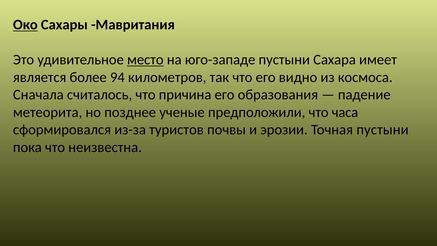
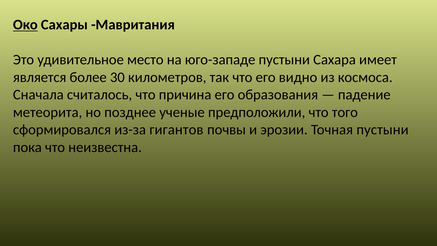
место underline: present -> none (145, 60)
94: 94 -> 30 (117, 77)
часа: часа -> того (345, 112)
туристов: туристов -> гигантов (176, 130)
